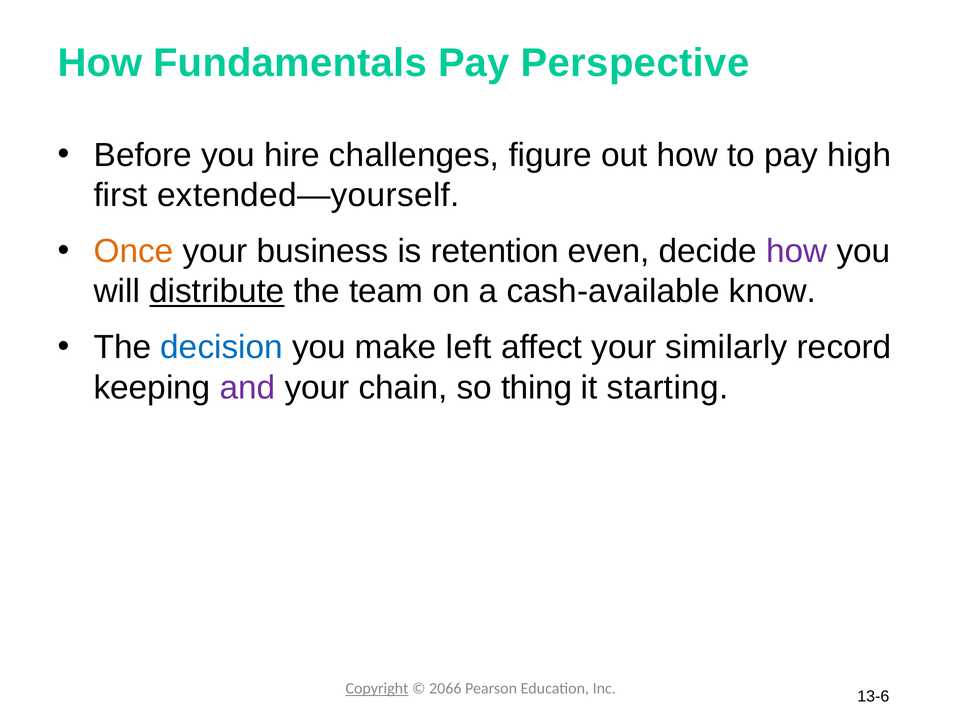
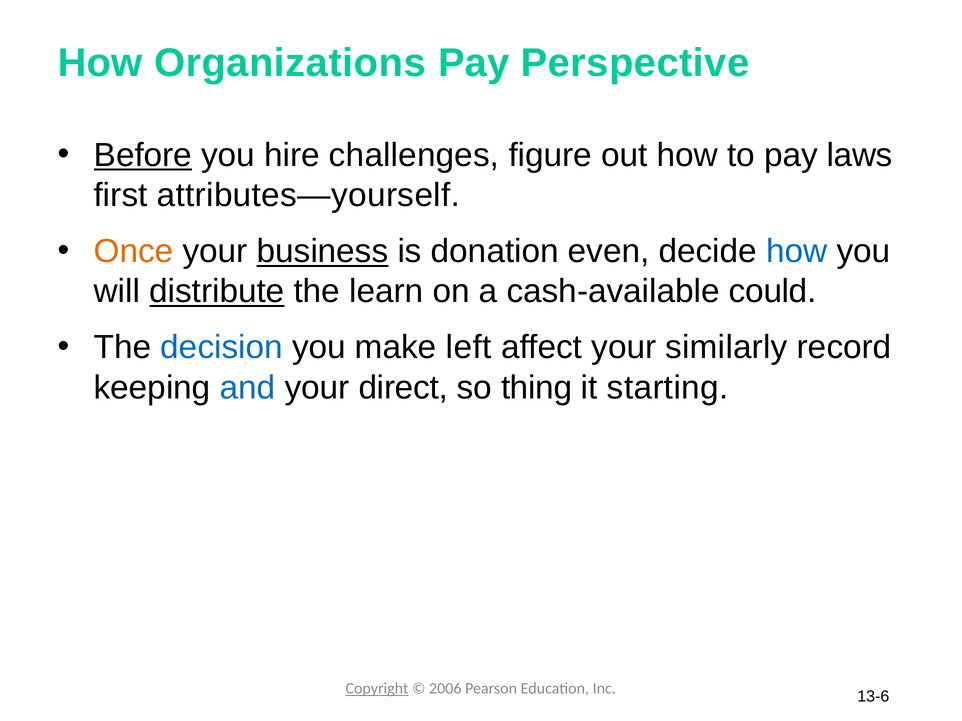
Fundamentals: Fundamentals -> Organizations (290, 63)
Before underline: none -> present (143, 155)
high: high -> laws (860, 155)
extended—yourself: extended—yourself -> attributes—yourself (308, 196)
business underline: none -> present (323, 252)
retention: retention -> donation (495, 252)
how colour: purple -> blue (797, 252)
team: team -> learn (386, 292)
know: know -> could (773, 292)
and colour: purple -> blue (248, 388)
chain: chain -> direct (403, 388)
2066: 2066 -> 2006 (445, 689)
